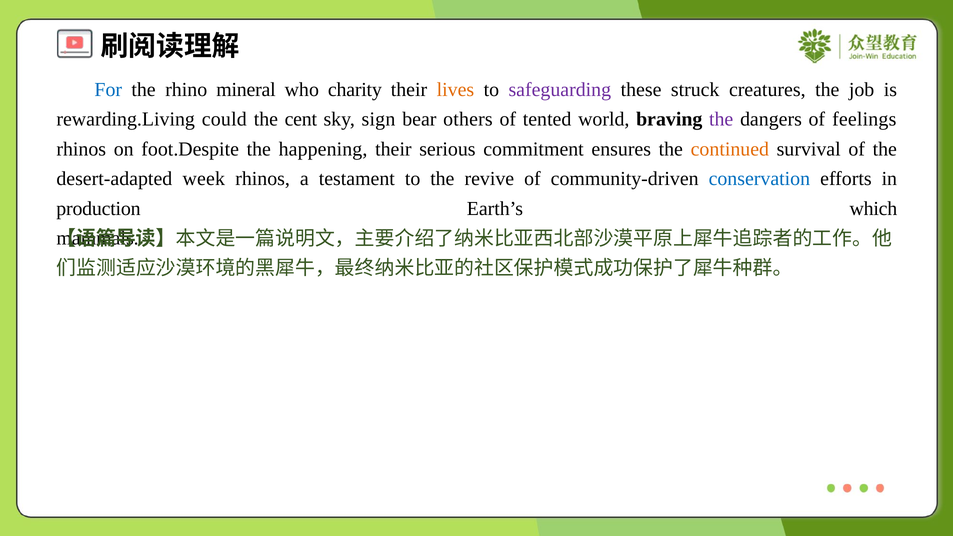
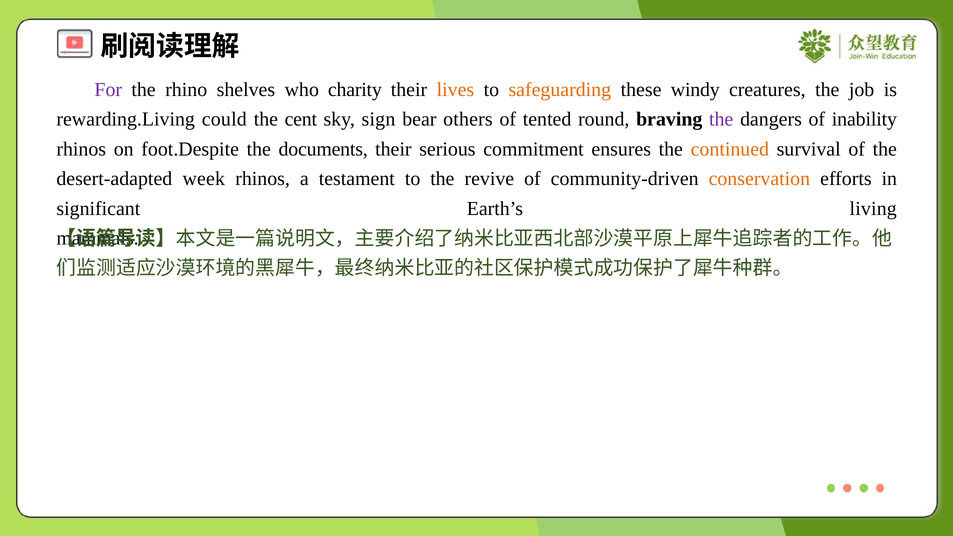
For colour: blue -> purple (108, 90)
mineral: mineral -> shelves (246, 90)
safeguarding colour: purple -> orange (560, 90)
struck: struck -> windy (695, 90)
world: world -> round (604, 119)
feelings: feelings -> inability (864, 119)
happening: happening -> documents (323, 149)
conservation colour: blue -> orange (759, 179)
production: production -> significant (98, 209)
which: which -> living (873, 209)
